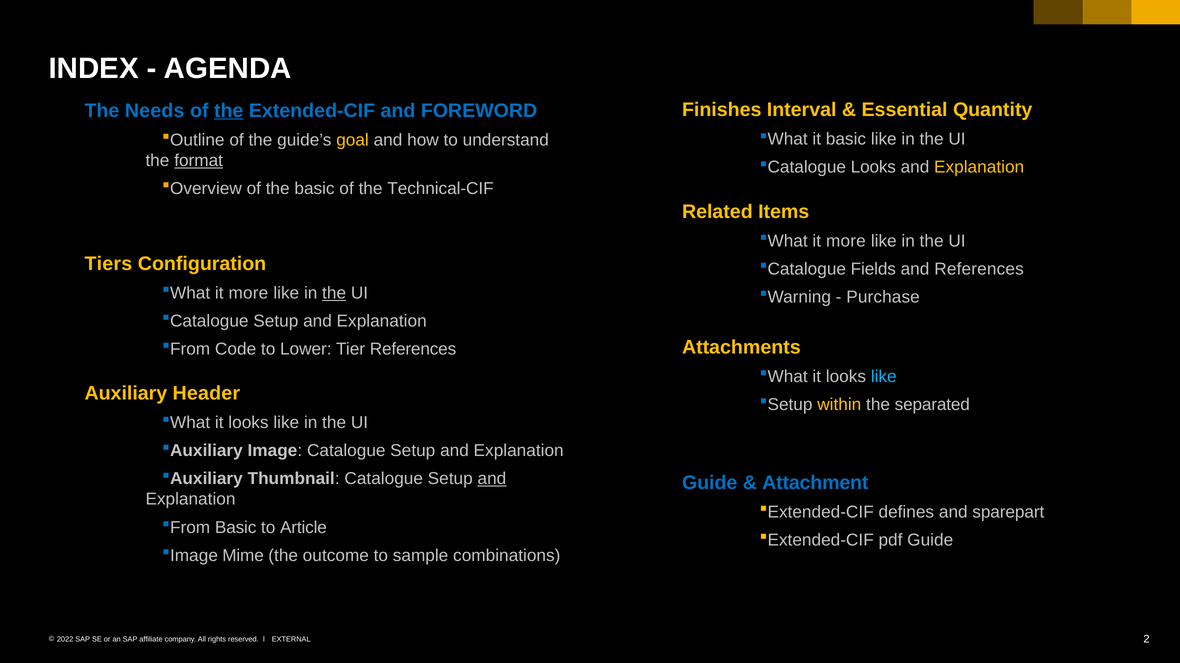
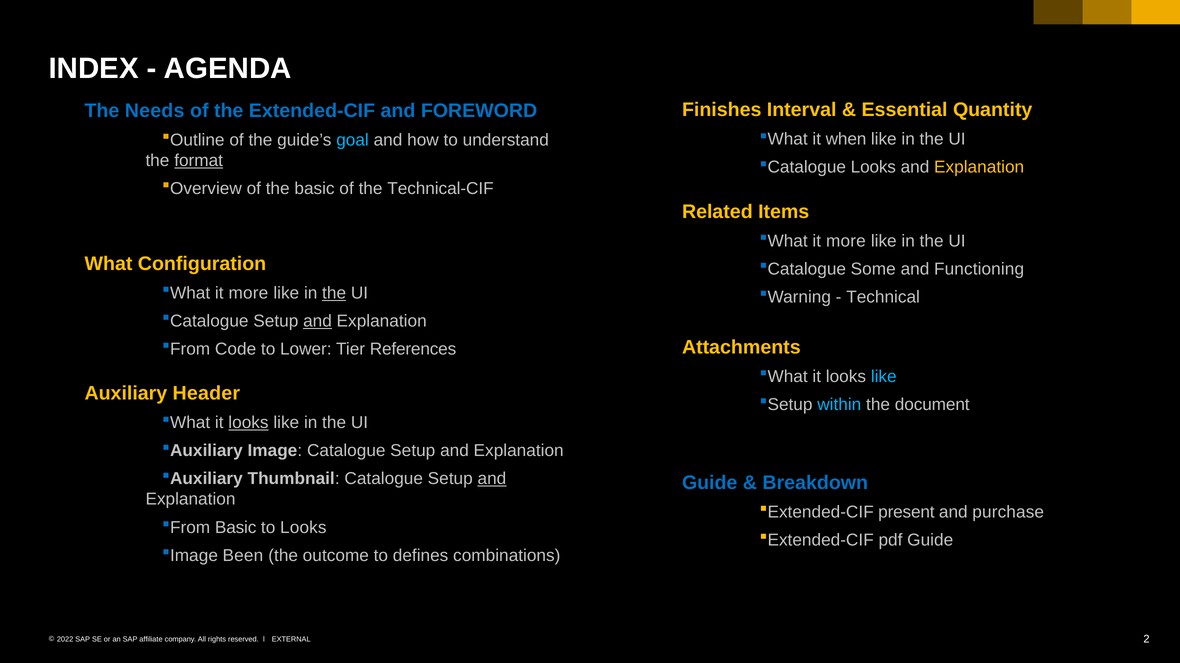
the underline: present -> none (229, 111)
it basic: basic -> when (846, 139)
goal colour: yellow -> light blue (353, 140)
Tiers: Tiers -> What (109, 264)
Fields: Fields -> Some (873, 269)
and References: References -> Functioning (979, 269)
Purchase: Purchase -> Technical (883, 297)
and underline: none -> present (318, 321)
within colour: yellow -> light blue (839, 405)
separated: separated -> document (932, 405)
looks underline: none -> present (248, 423)
Attachment: Attachment -> Breakdown (815, 483)
defines: defines -> present (906, 513)
sparepart: sparepart -> purchase (1008, 513)
to Article: Article -> Looks (303, 528)
Mime: Mime -> Been (243, 556)
sample: sample -> defines (421, 556)
